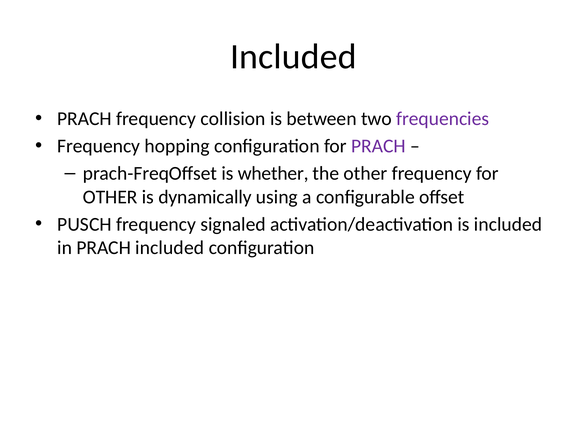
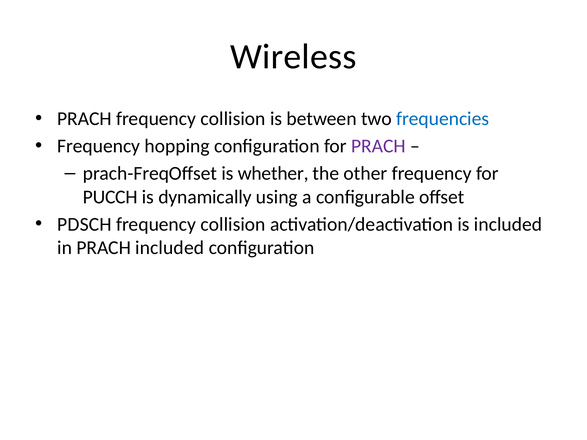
Included: Included -> Wireless (293, 57)
frequencies colour: purple -> blue (443, 119)
OTHER: OTHER -> PUCCH (110, 197)
PUSCH: PUSCH -> PDSCH (84, 224)
signaled: signaled -> collision (233, 224)
